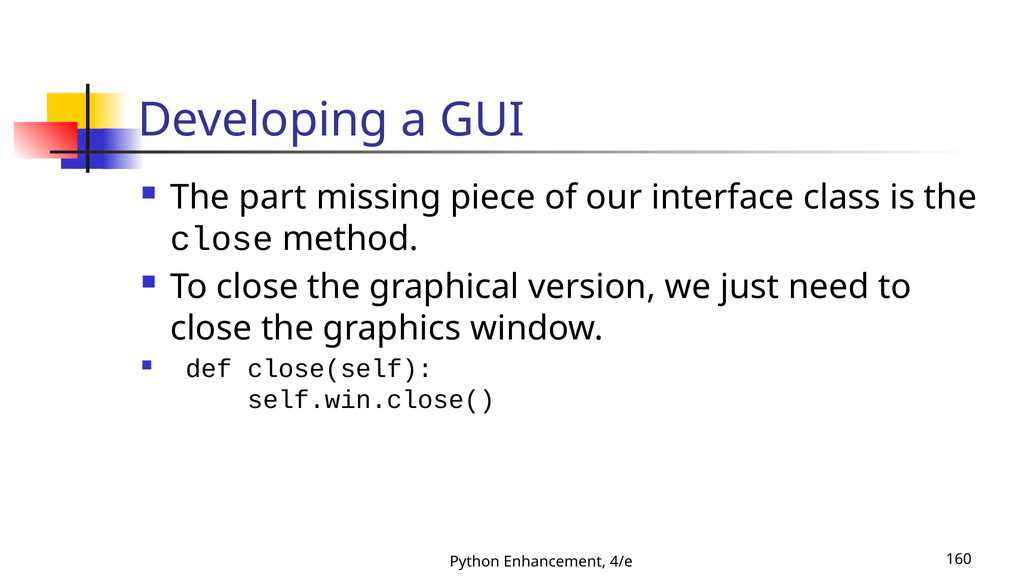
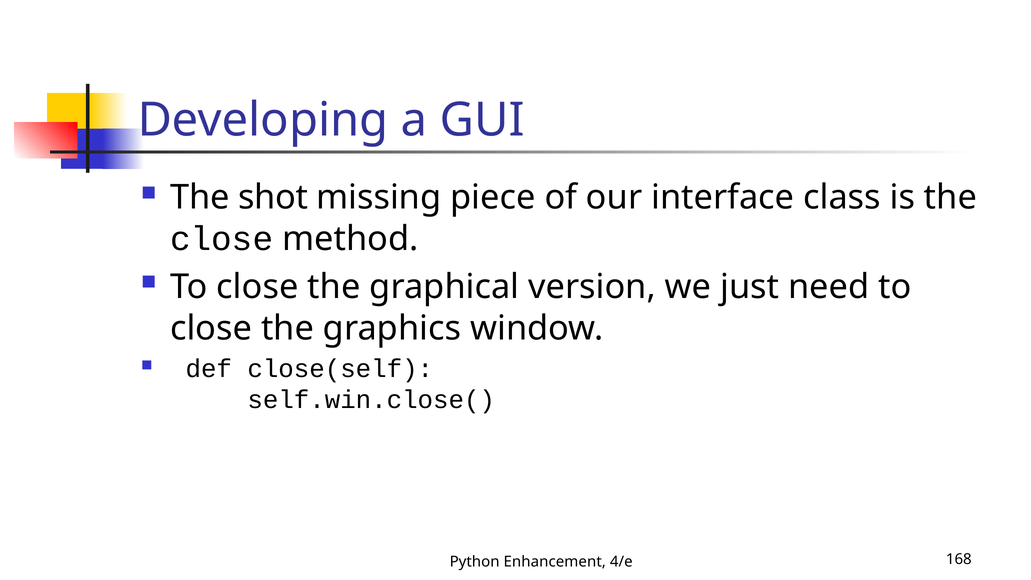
part: part -> shot (273, 198)
160: 160 -> 168 (959, 559)
